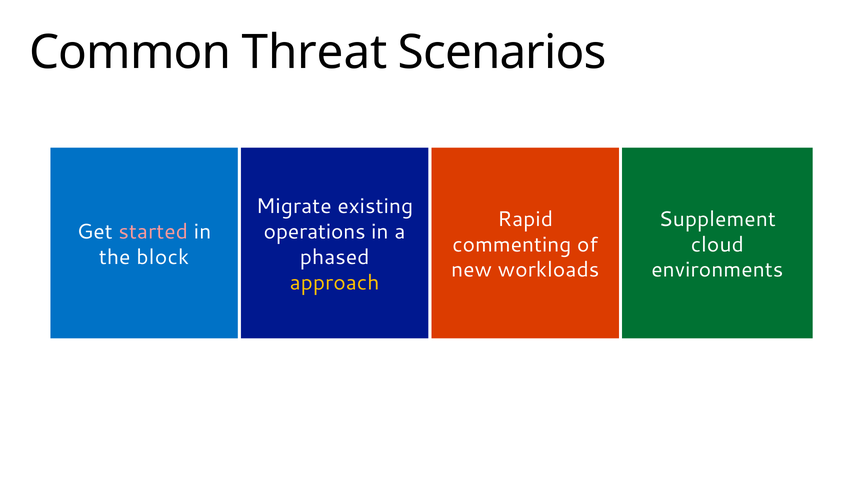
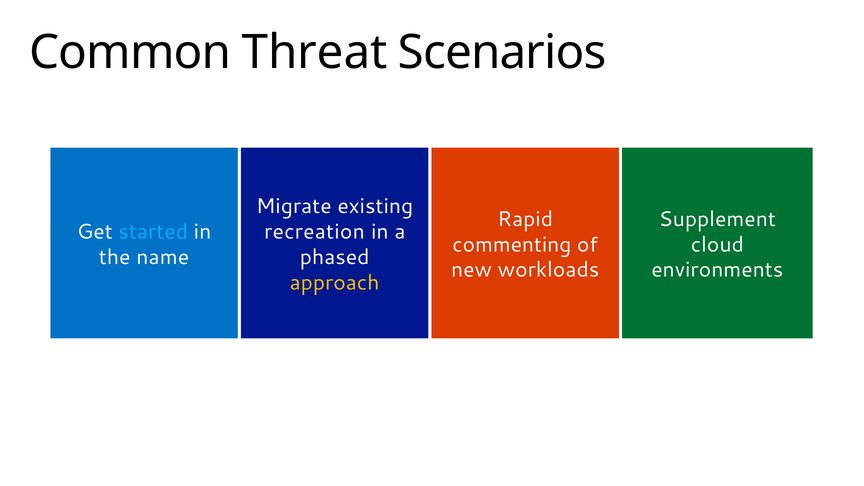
started colour: pink -> light blue (153, 232)
operations: operations -> recreation (314, 232)
block: block -> name (163, 257)
